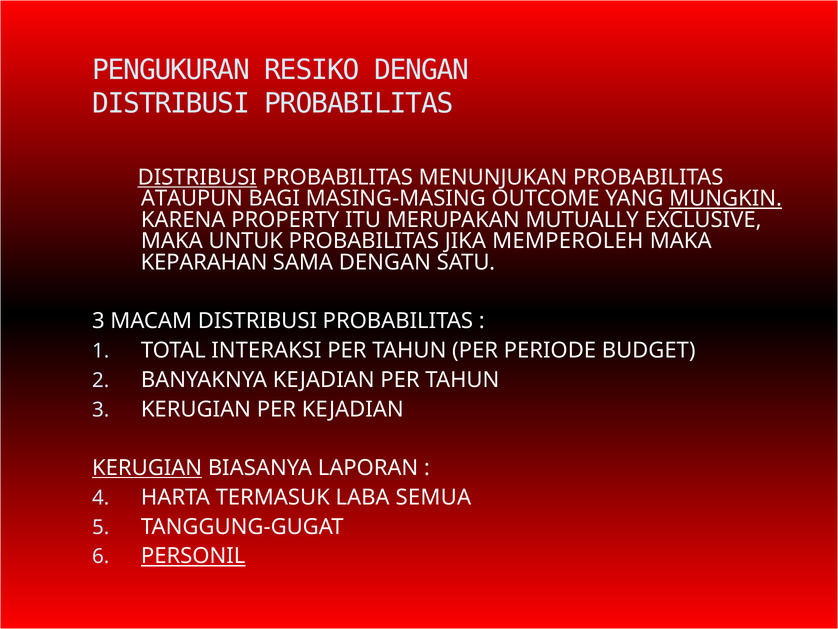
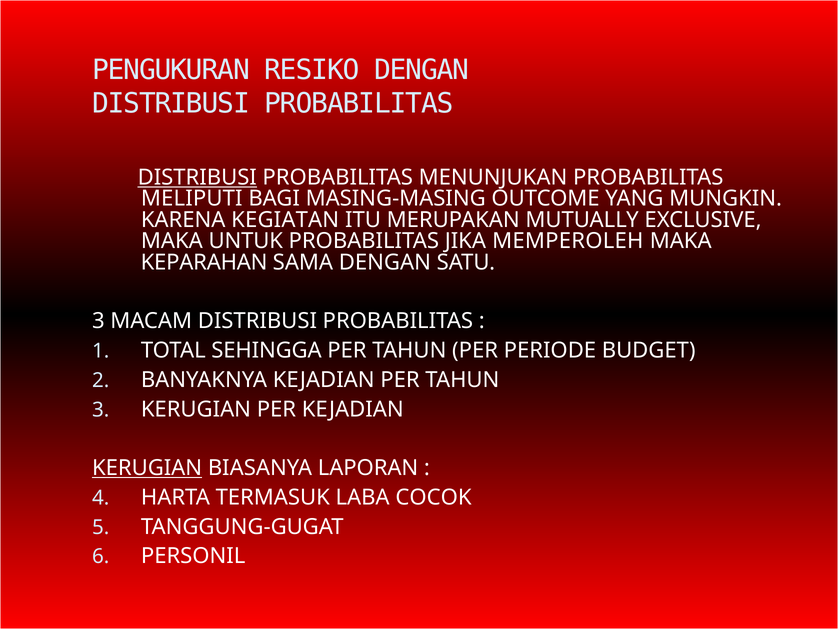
ATAUPUN: ATAUPUN -> MELIPUTI (192, 198)
MUNGKIN underline: present -> none (726, 198)
PROPERTY: PROPERTY -> KEGIATAN (285, 220)
INTERAKSI: INTERAKSI -> SEHINGGA (266, 350)
SEMUA: SEMUA -> COCOK (433, 497)
PERSONIL underline: present -> none (193, 556)
